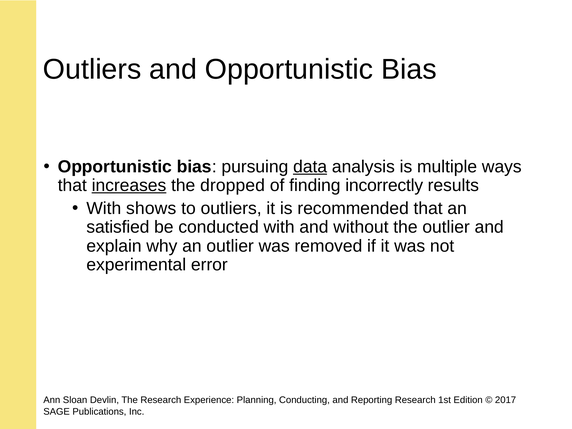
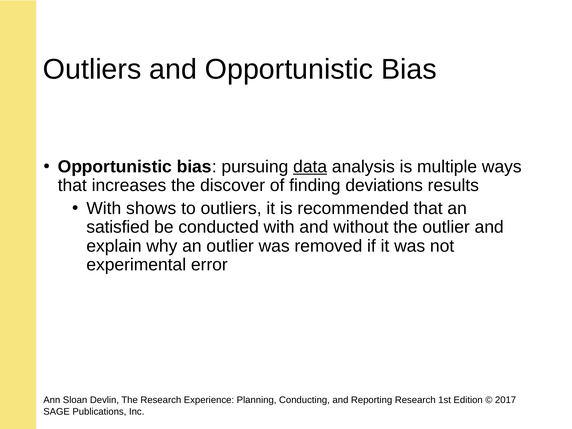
increases underline: present -> none (129, 185)
dropped: dropped -> discover (233, 185)
incorrectly: incorrectly -> deviations (384, 185)
